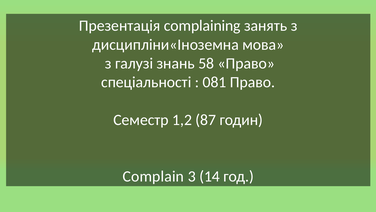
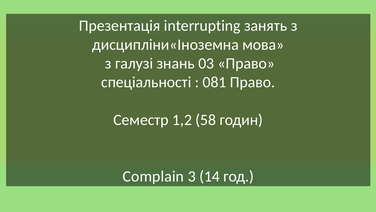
complaining: complaining -> interrupting (202, 26)
58: 58 -> 03 (206, 63)
87: 87 -> 58 (206, 120)
